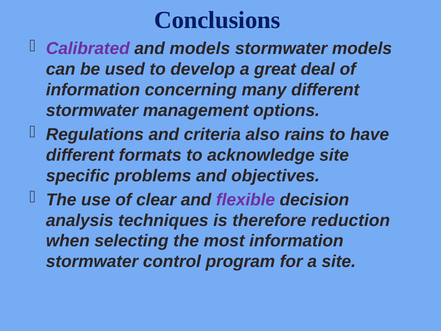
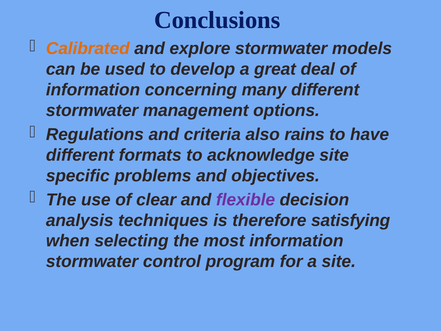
Calibrated colour: purple -> orange (88, 49)
and models: models -> explore (200, 49)
reduction: reduction -> satisfying (351, 220)
